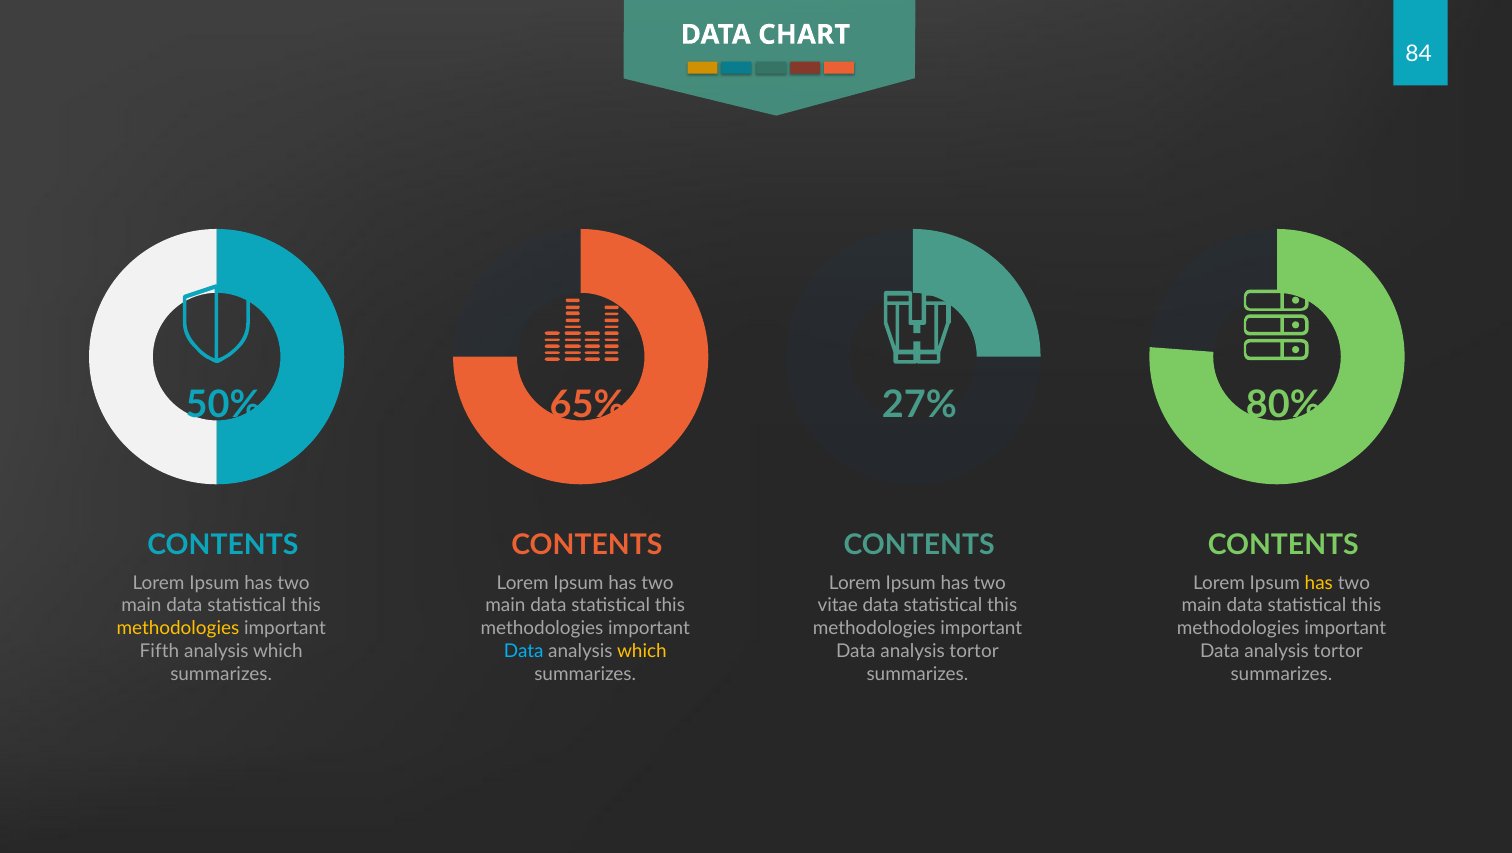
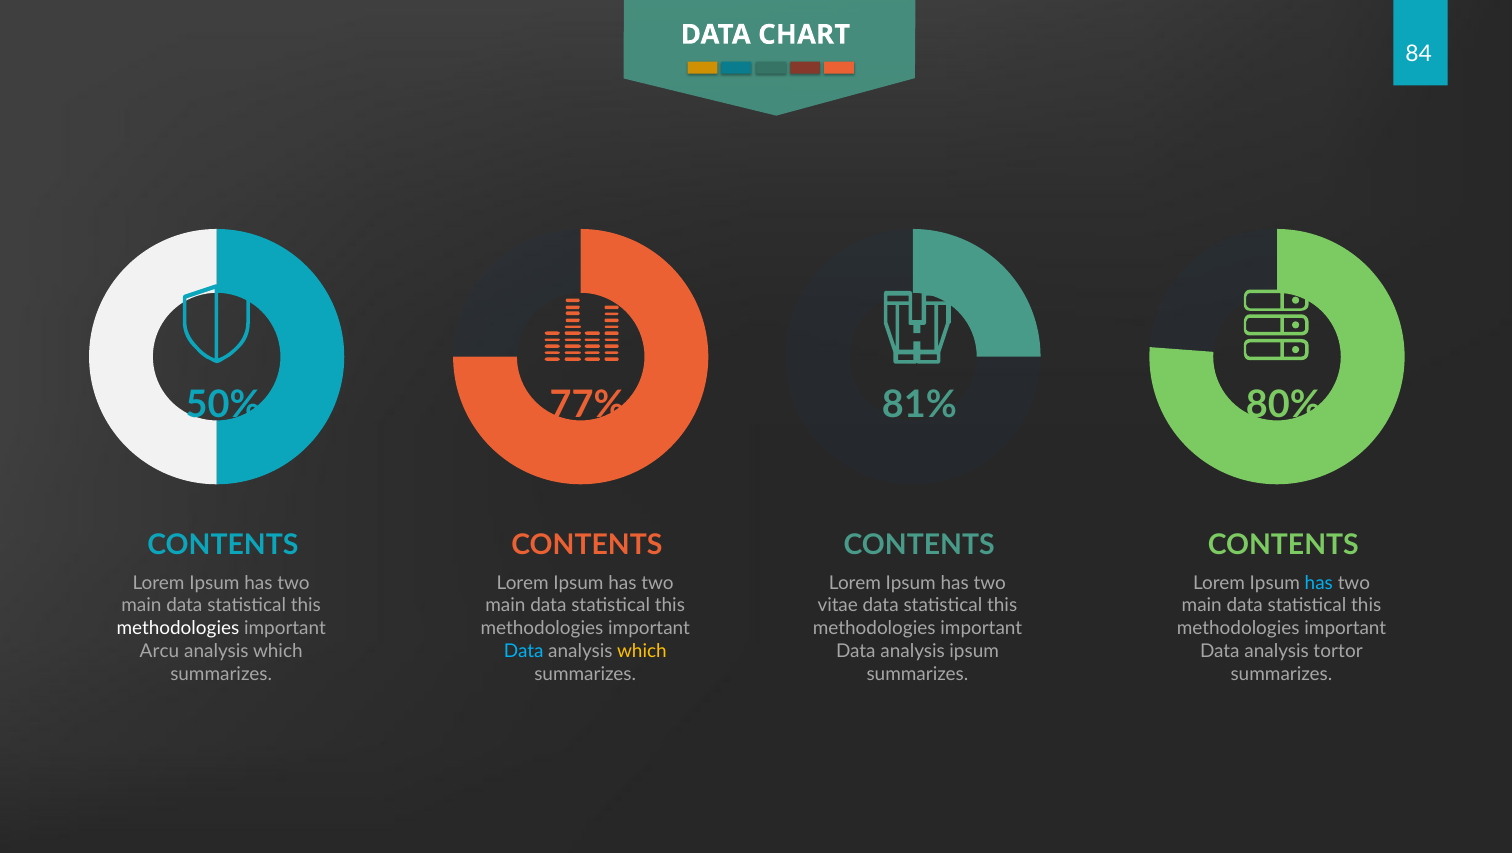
65%: 65% -> 77% (587, 405)
27%: 27% -> 81% (919, 405)
has colour: yellow -> light blue (1319, 582)
methodologies colour: yellow -> white (178, 628)
Fifth: Fifth -> Arcu (159, 651)
tortor: tortor -> ipsum (974, 651)
